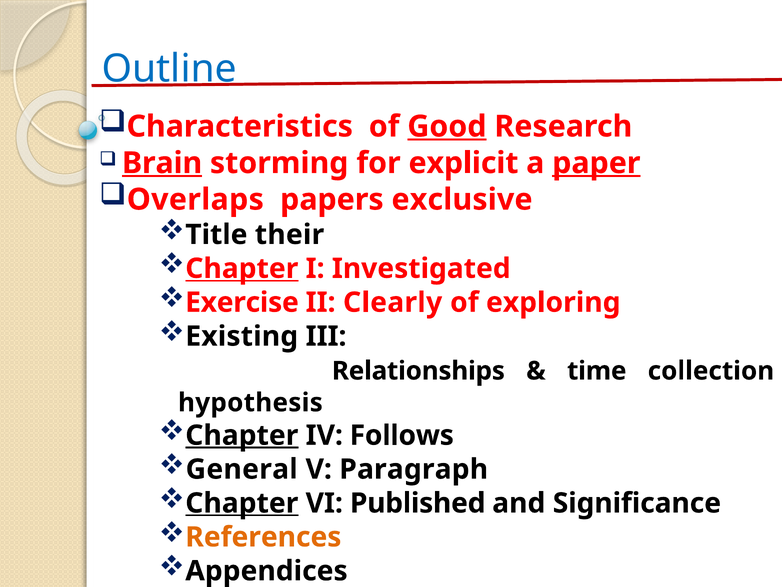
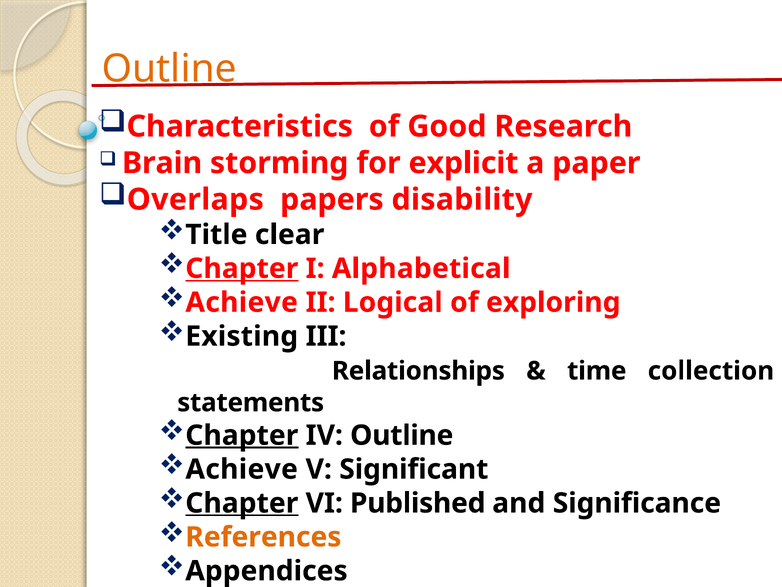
Outline colour: blue -> orange (169, 69)
Good underline: present -> none (447, 126)
Brain underline: present -> none (162, 163)
paper underline: present -> none (596, 163)
exclusive: exclusive -> disability (462, 199)
their: their -> clear (290, 234)
Investigated: Investigated -> Alphabetical (421, 268)
Exercise: Exercise -> Achieve (242, 302)
Clearly: Clearly -> Logical (393, 302)
hypothesis: hypothesis -> statements (251, 402)
IV Follows: Follows -> Outline (402, 435)
General: General -> Achieve (242, 469)
Paragraph: Paragraph -> Significant (414, 469)
